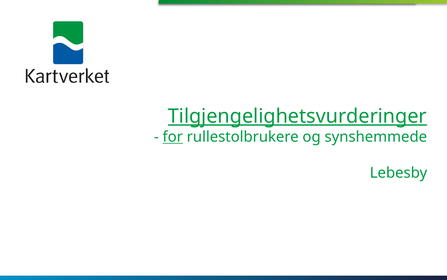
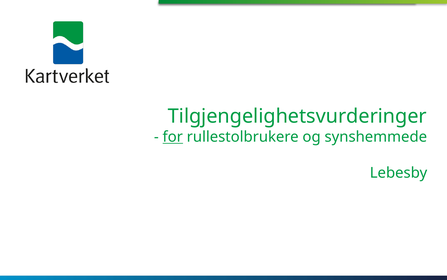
Tilgjengelighetsvurderinger underline: present -> none (297, 116)
